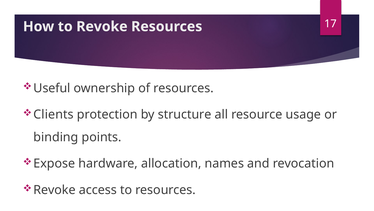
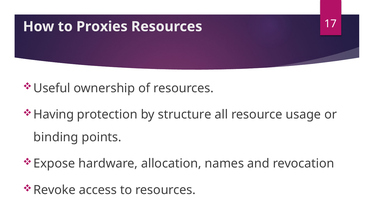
to Revoke: Revoke -> Proxies (102, 26)
Clients: Clients -> Having (54, 114)
